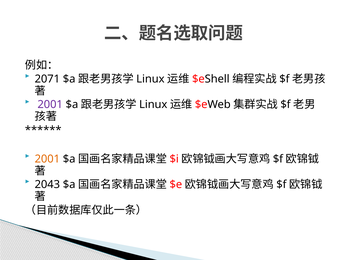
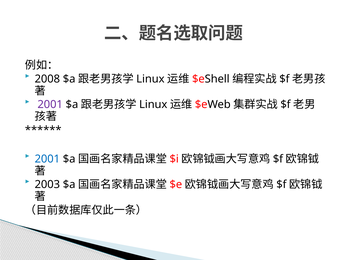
2071: 2071 -> 2008 (47, 79)
2001 colour: orange -> blue (47, 159)
2043: 2043 -> 2003 (47, 185)
